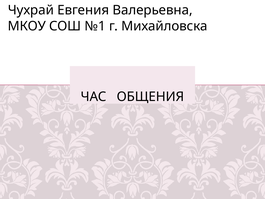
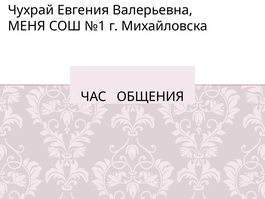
МКОУ: МКОУ -> МЕНЯ (27, 26)
